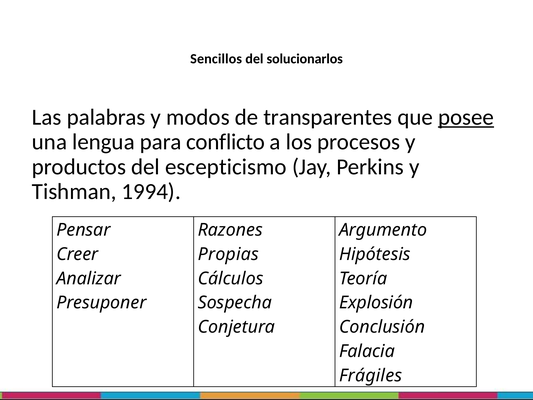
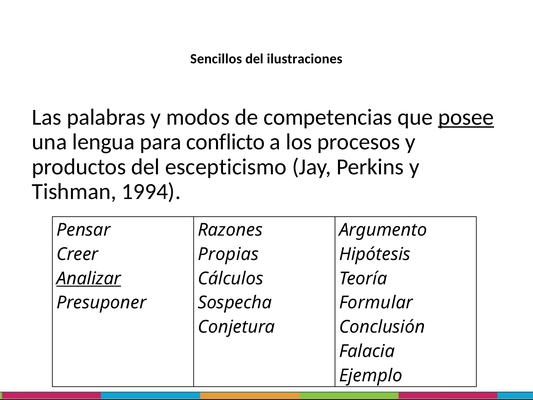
solucionarlos: solucionarlos -> ilustraciones (305, 59)
transparentes: transparentes -> competencias (328, 117)
Analizar underline: none -> present (89, 278)
Explosión: Explosión -> Formular (376, 303)
Frágiles: Frágiles -> Ejemplo (371, 375)
